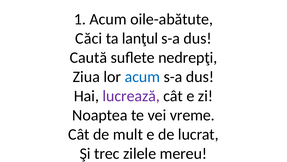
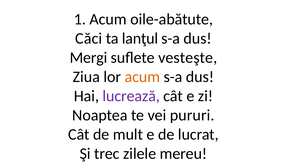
Caută: Caută -> Mergi (88, 57)
nedrepţi: nedrepţi -> vesteşte (188, 57)
acum colour: blue -> orange (142, 77)
vreme: vreme -> pururi (192, 115)
